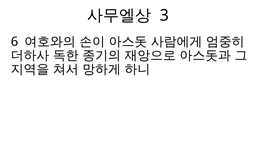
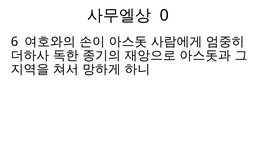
3: 3 -> 0 (164, 15)
